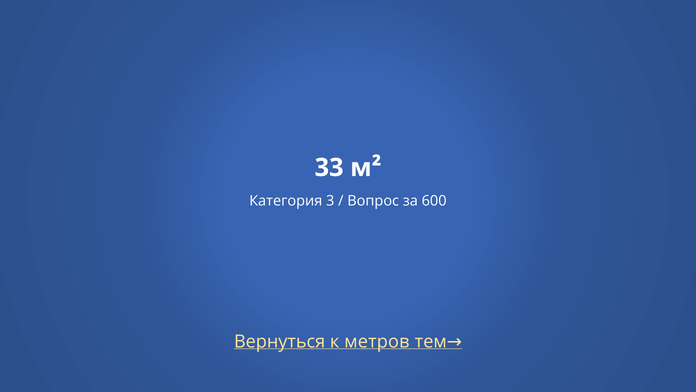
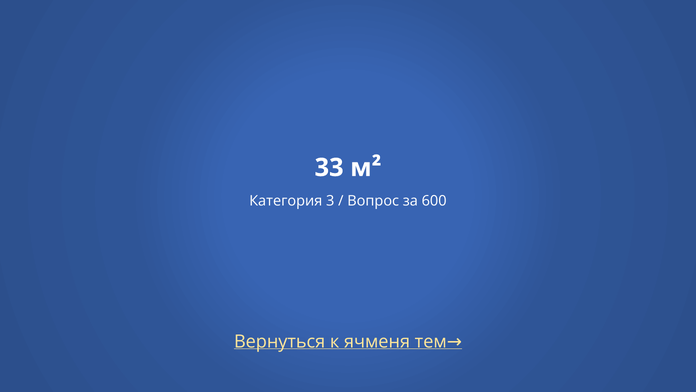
метров: метров -> ячменя (377, 341)
